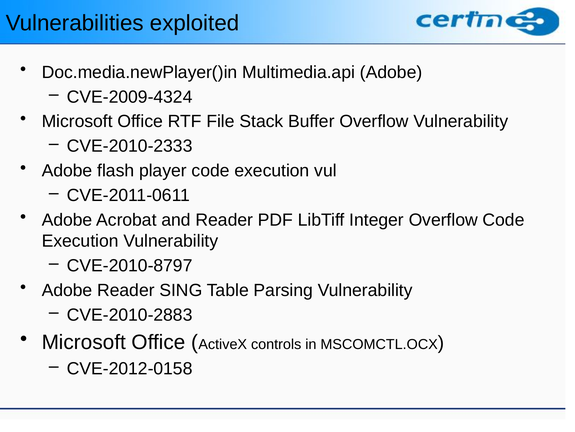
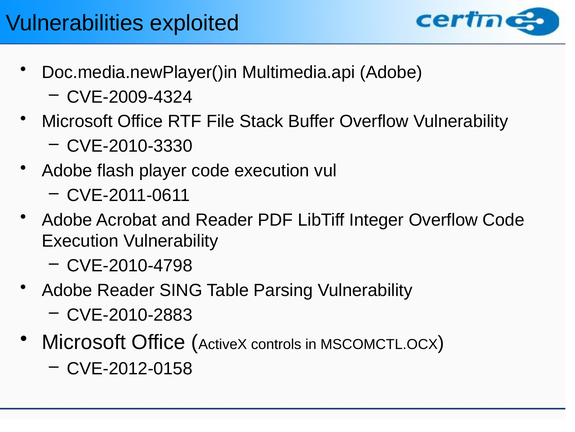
CVE-2010-2333: CVE-2010-2333 -> CVE-2010-3330 (130, 146)
CVE-2010-8797: CVE-2010-8797 -> CVE-2010-4798 (130, 265)
